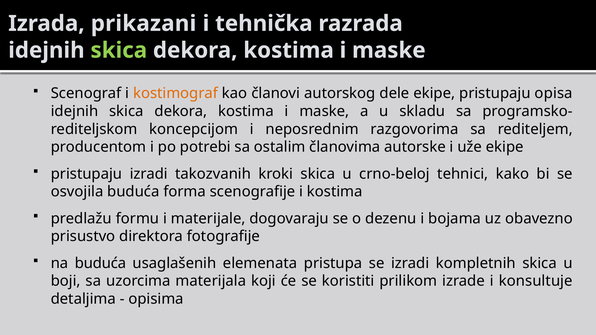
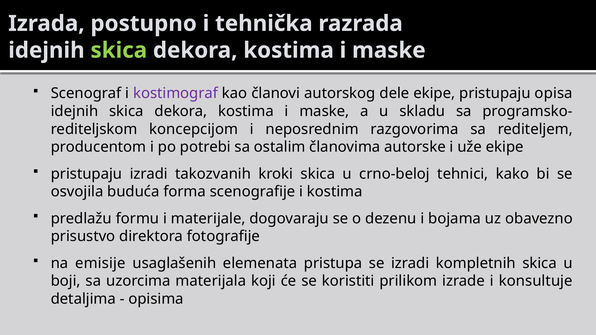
prikazani: prikazani -> postupno (144, 24)
kostimograf colour: orange -> purple (176, 93)
na buduća: buduća -> emisije (100, 263)
